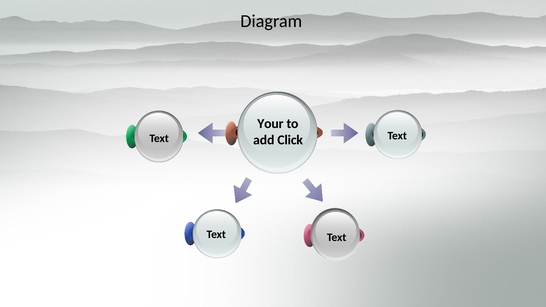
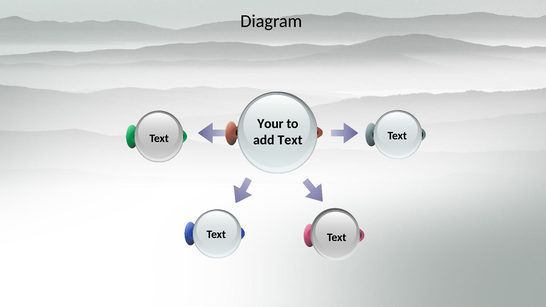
add Click: Click -> Text (290, 140)
